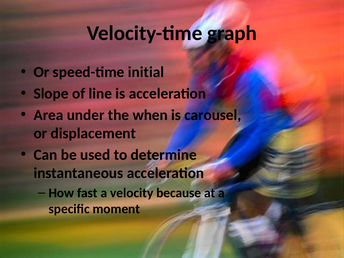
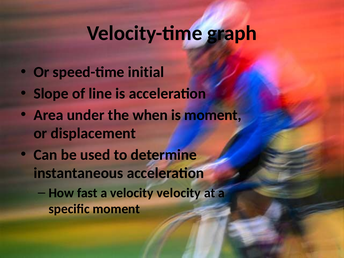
is carousel: carousel -> moment (213, 115)
velocity because: because -> velocity (179, 193)
